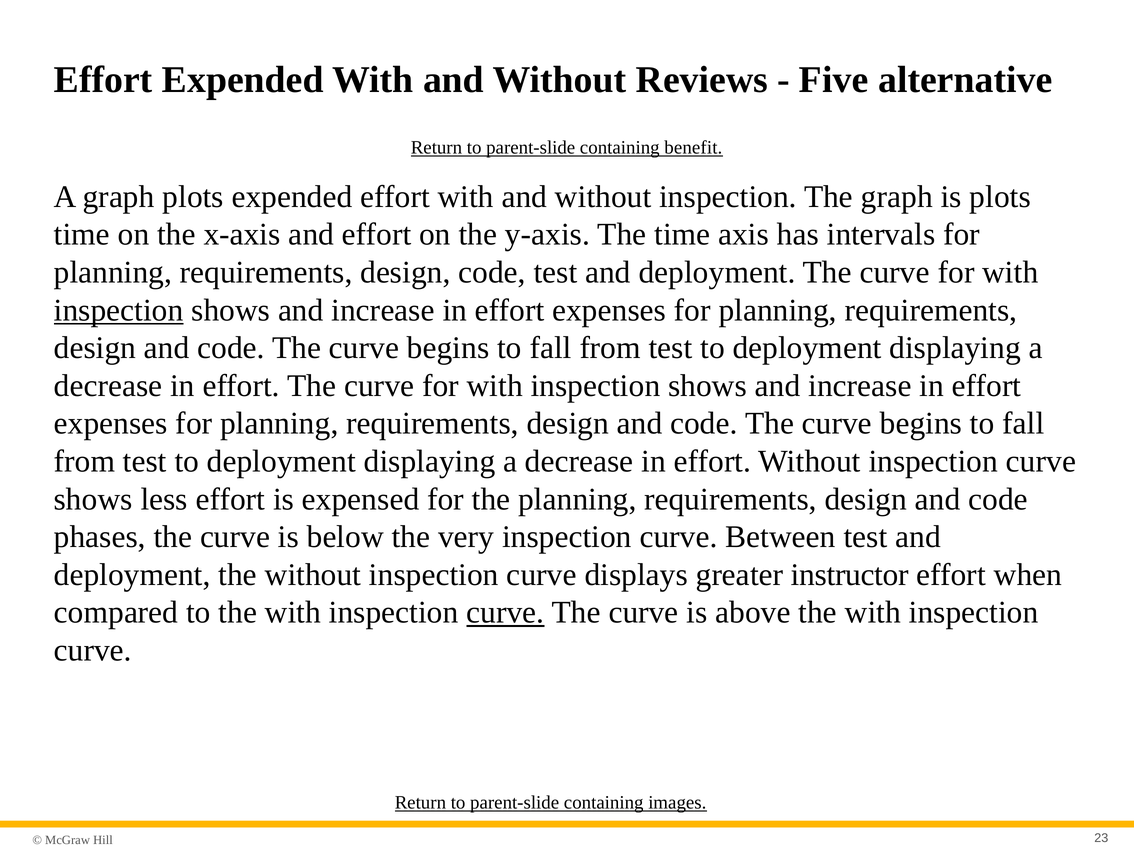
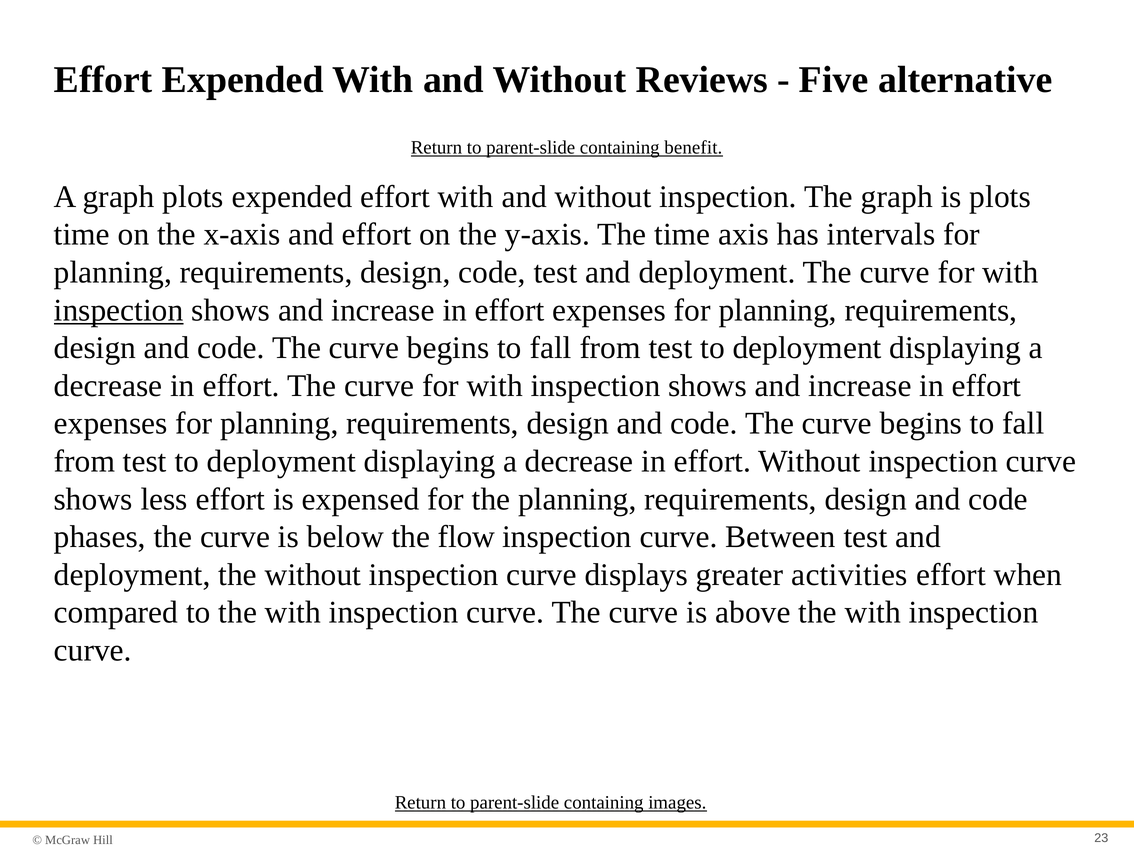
very: very -> flow (466, 537)
instructor: instructor -> activities (850, 575)
curve underline: present -> none (505, 613)
